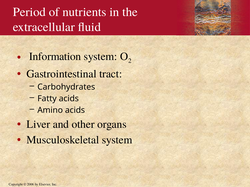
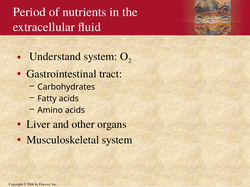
Information: Information -> Understand (55, 57)
